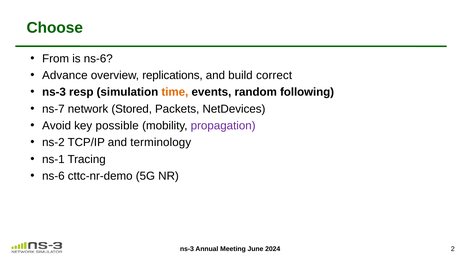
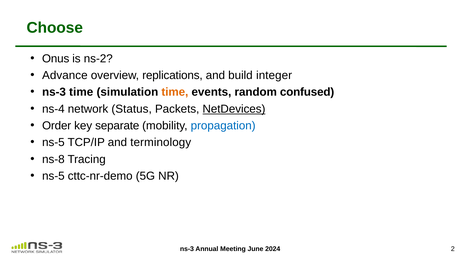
From: From -> Onus (56, 59)
is ns-6: ns-6 -> ns-2 (98, 59)
correct: correct -> integer (274, 75)
ns-3 resp: resp -> time (81, 92)
following: following -> confused (307, 92)
ns-7: ns-7 -> ns-4 (53, 109)
Stored: Stored -> Status (132, 109)
NetDevices underline: none -> present (234, 109)
Avoid: Avoid -> Order (57, 126)
possible: possible -> separate (117, 126)
propagation colour: purple -> blue (223, 126)
ns-2: ns-2 -> ns-5 (53, 142)
ns-1: ns-1 -> ns-8 (53, 159)
ns-6: ns-6 -> ns-5 (53, 176)
